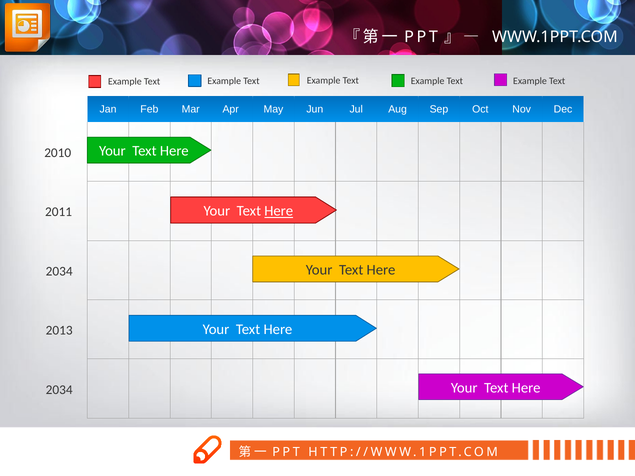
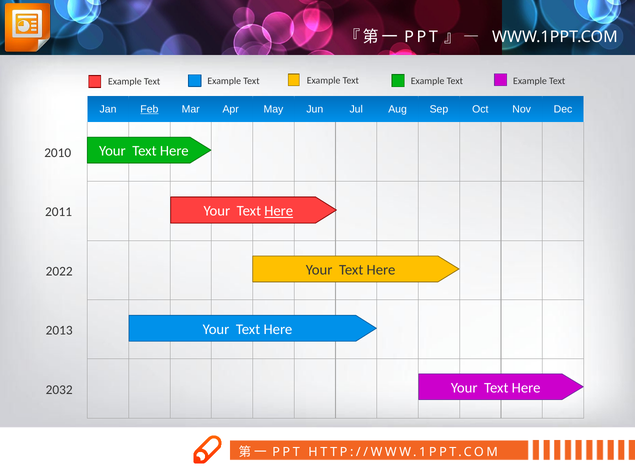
Feb underline: none -> present (149, 109)
2034: 2034 -> 2022 (59, 271)
2034: 2034 -> 2032 (59, 390)
